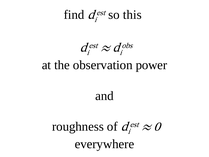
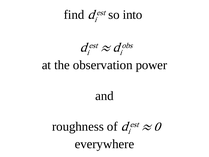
this: this -> into (132, 15)
